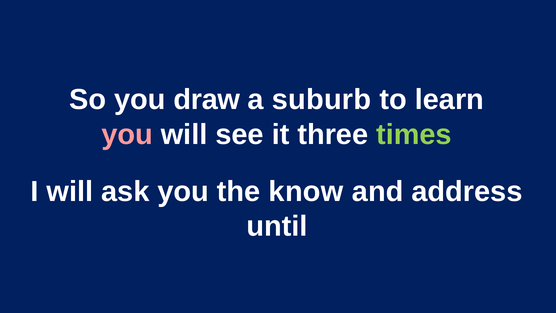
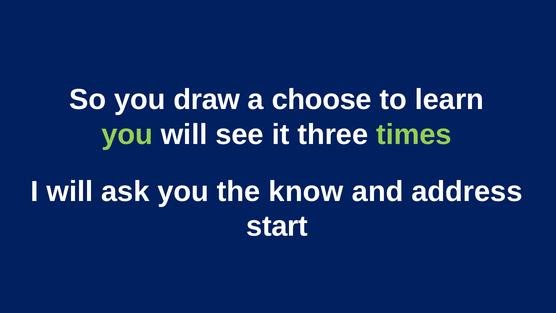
suburb: suburb -> choose (322, 100)
you colour: pink -> light green (127, 134)
until: until -> start (277, 226)
